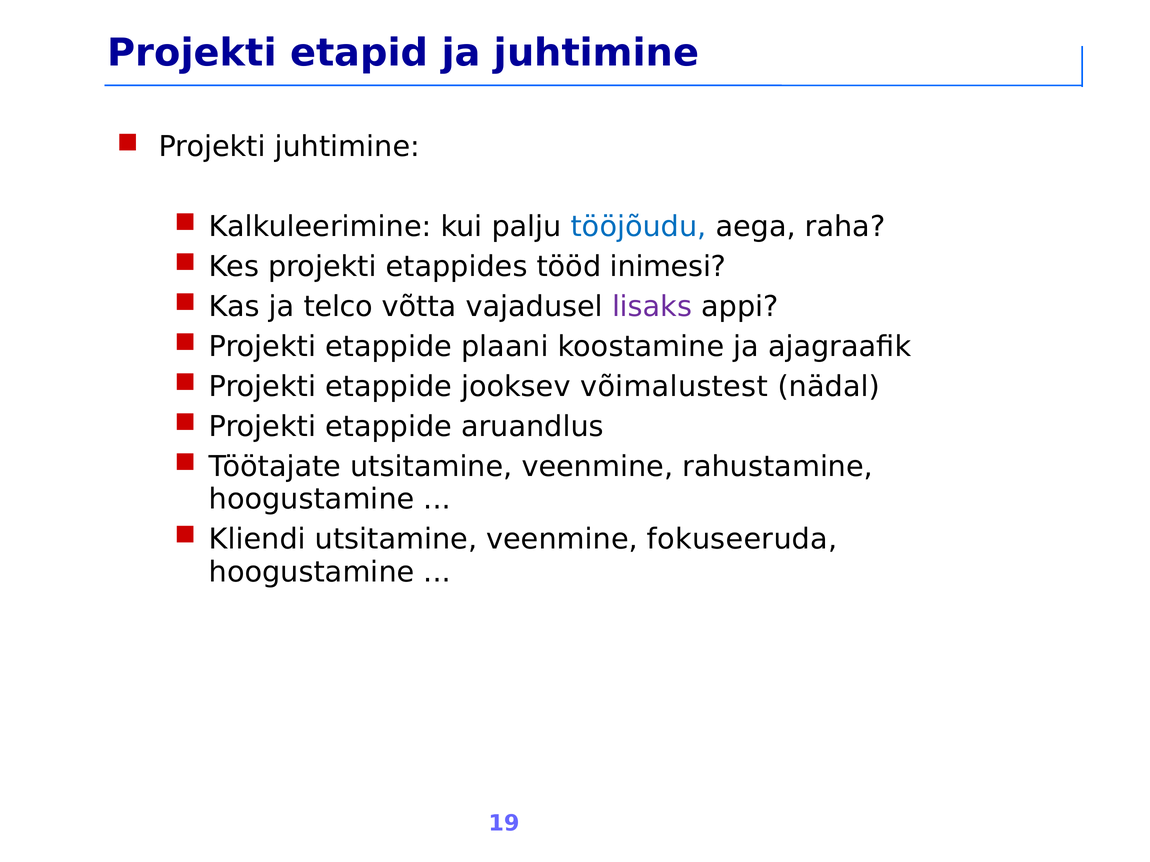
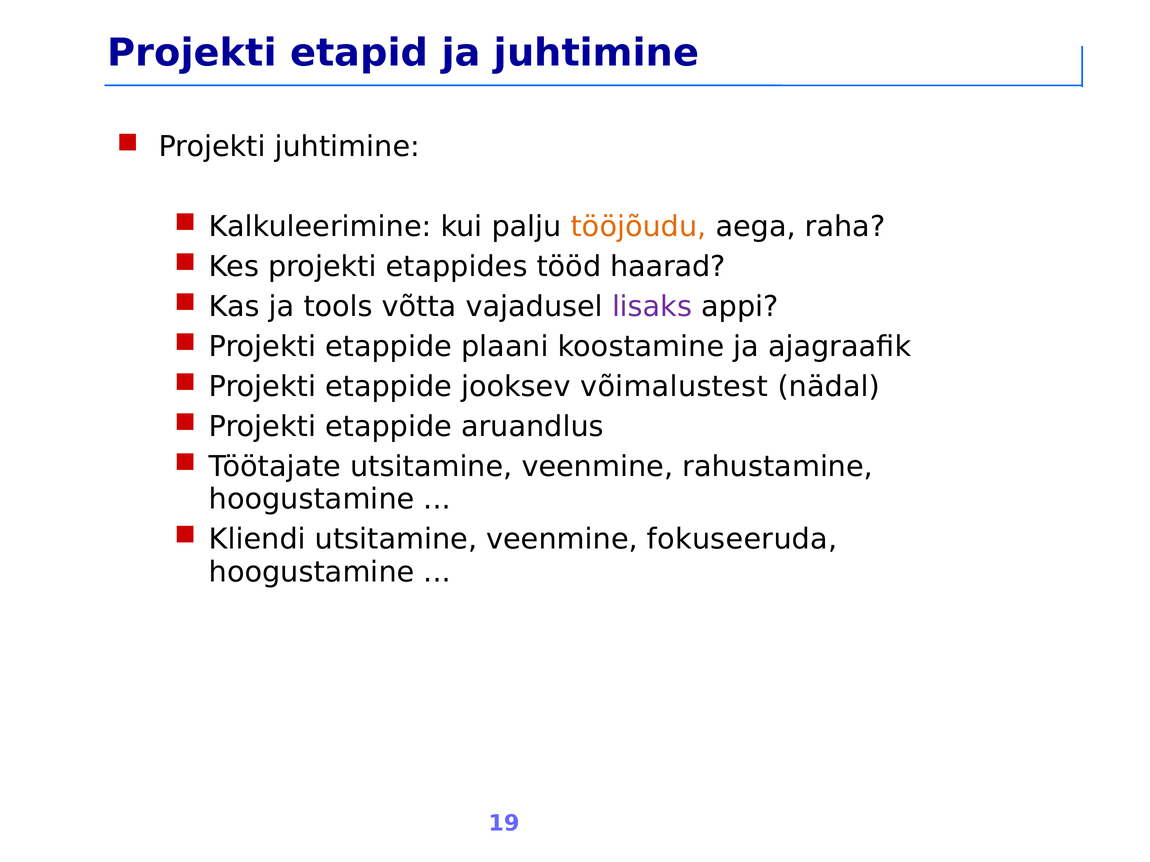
tööjõudu colour: blue -> orange (639, 227)
inimesi: inimesi -> haarad (668, 267)
telco: telco -> tools (338, 307)
